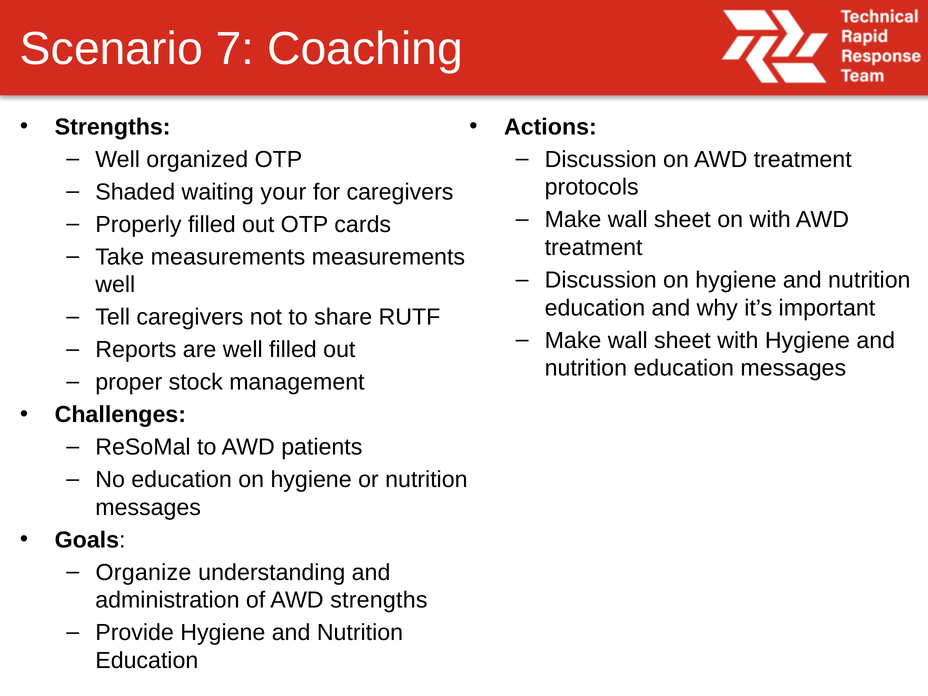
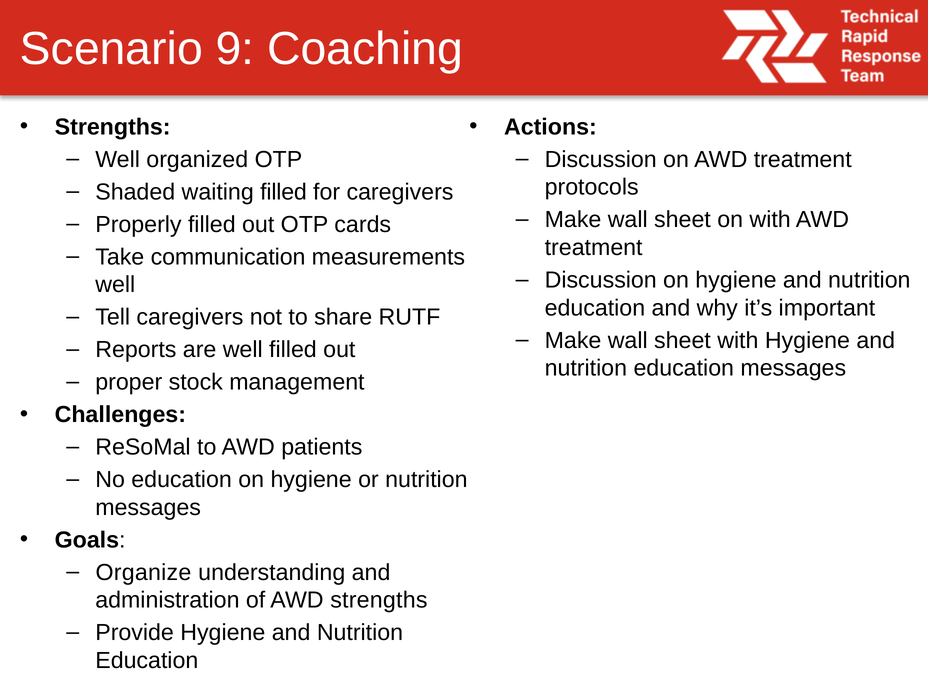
7: 7 -> 9 (235, 49)
waiting your: your -> filled (284, 192)
Take measurements: measurements -> communication (228, 257)
